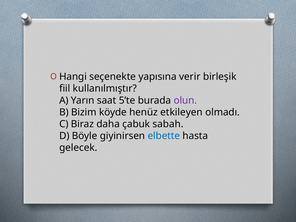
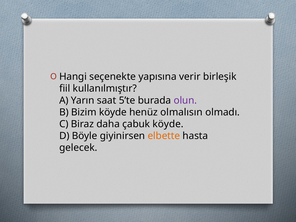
etkileyen: etkileyen -> olmalısın (182, 112)
çabuk sabah: sabah -> köyde (168, 124)
elbette colour: blue -> orange (164, 136)
